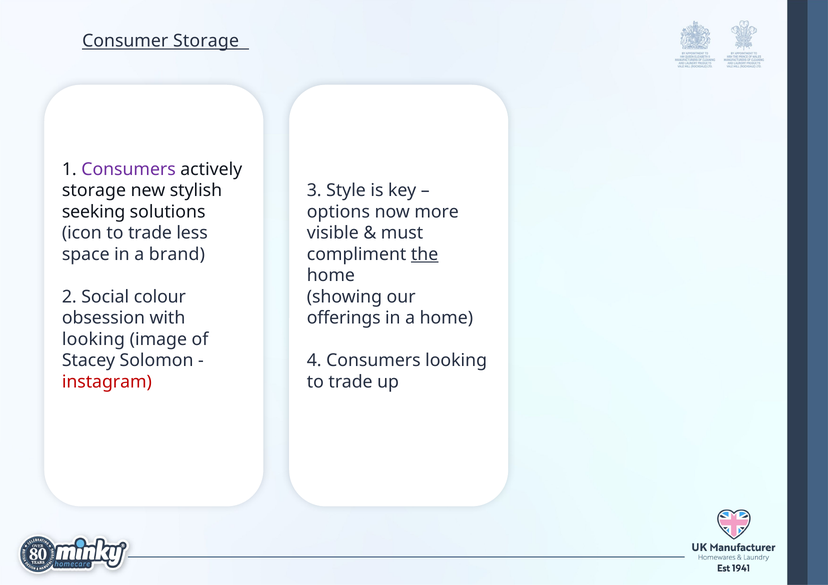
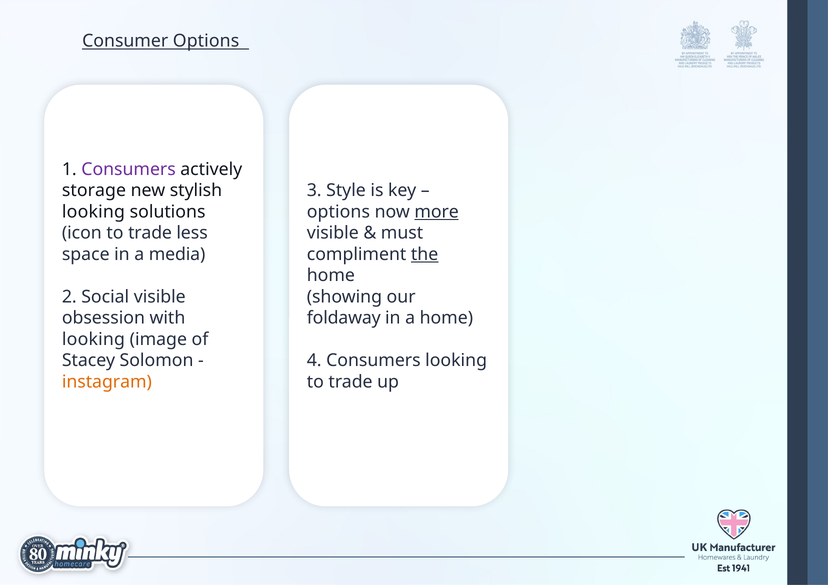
Consumer Storage: Storage -> Options (206, 41)
seeking: seeking -> looking (93, 212)
more underline: none -> present (437, 212)
brand: brand -> media (177, 254)
Social colour: colour -> visible (160, 297)
offerings: offerings -> foldaway (344, 318)
instagram colour: red -> orange (107, 382)
